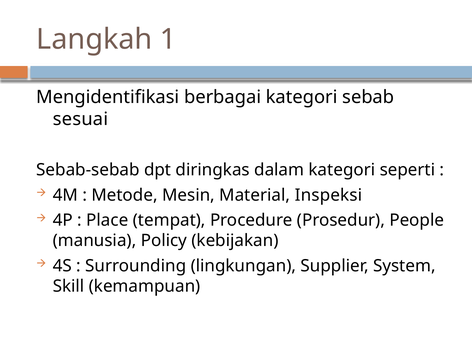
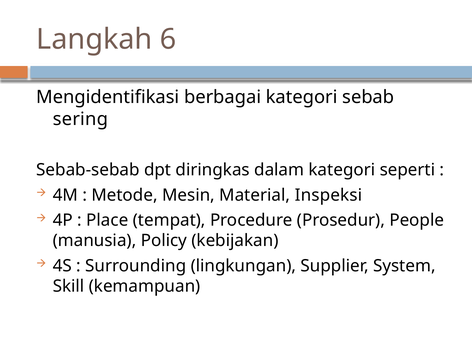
1: 1 -> 6 (168, 39)
sesuai: sesuai -> sering (80, 119)
